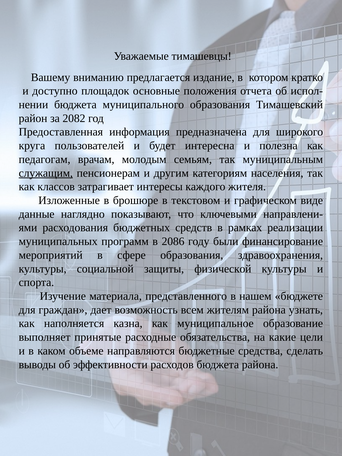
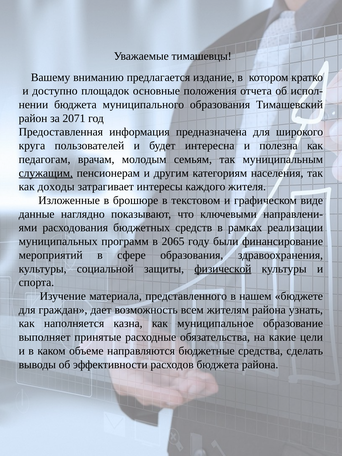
2082: 2082 -> 2071 (74, 118)
классов: классов -> доходы (56, 187)
2086: 2086 -> 2065 (173, 241)
физической underline: none -> present (223, 269)
